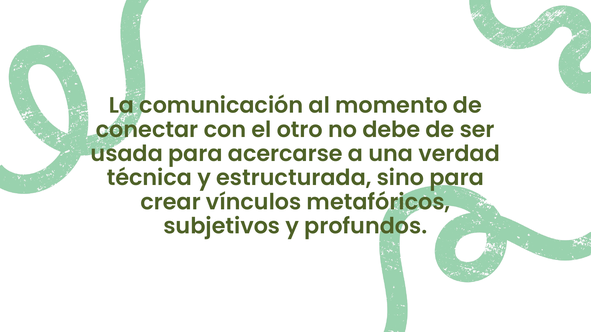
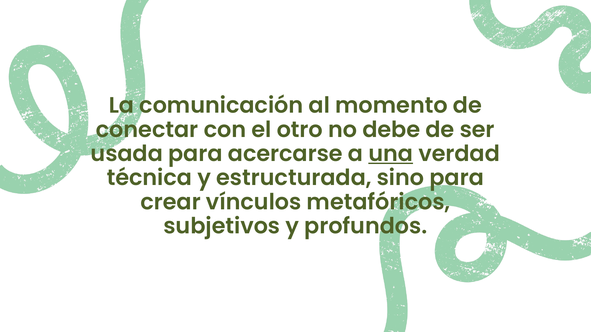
una underline: none -> present (391, 154)
